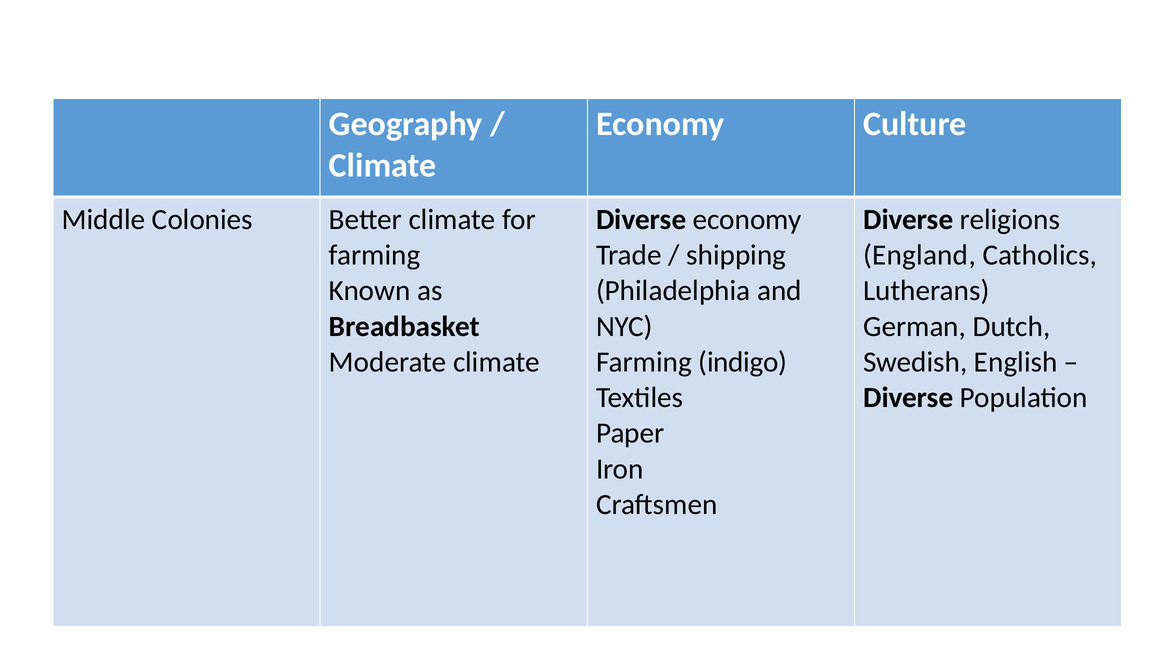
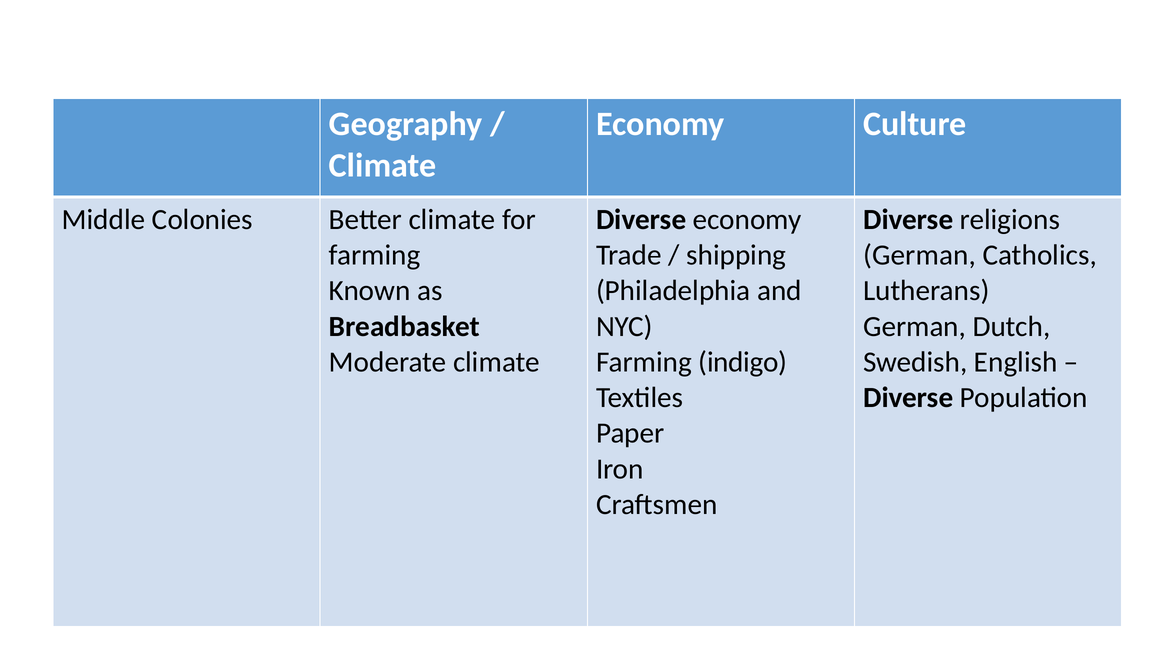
England: England -> German (920, 255)
